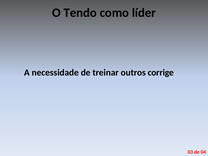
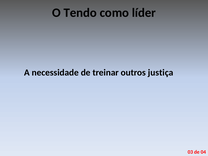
corrige: corrige -> justiça (161, 72)
